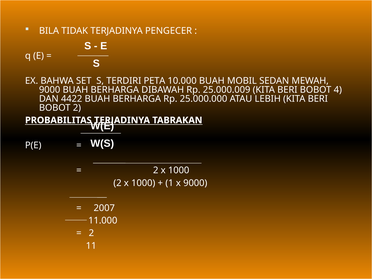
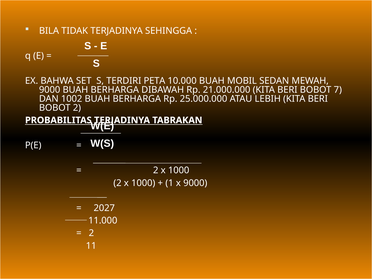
PENGECER: PENGECER -> SEHINGGA (169, 31)
25.000.009: 25.000.009 -> 21.000.000 (227, 90)
4: 4 -> 7 (338, 90)
4422: 4422 -> 1002 (72, 99)
2007: 2007 -> 2027 (104, 208)
